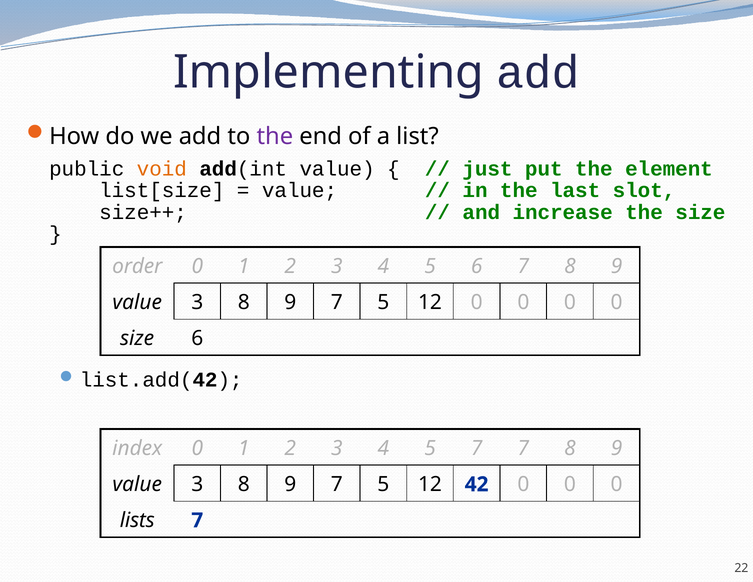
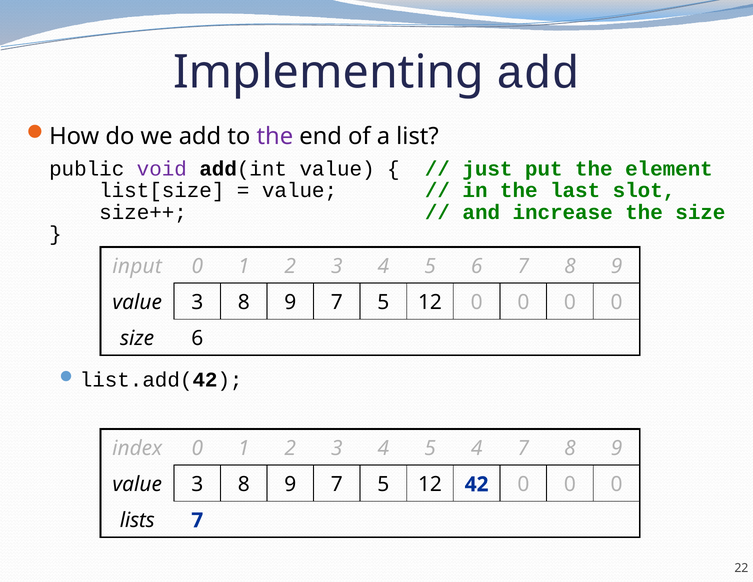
void colour: orange -> purple (162, 169)
order: order -> input (137, 266)
5 7: 7 -> 4 (477, 448)
